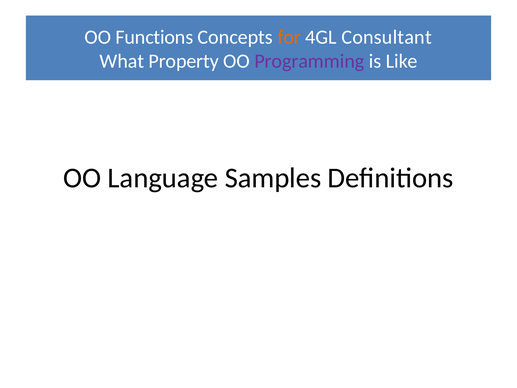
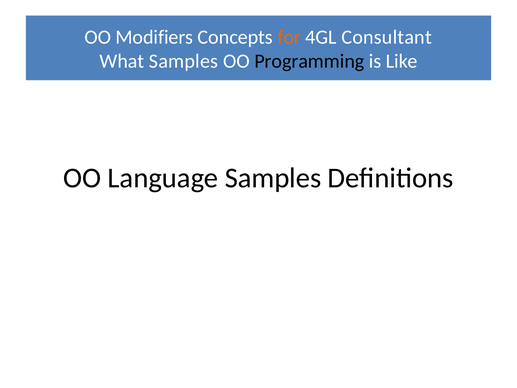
Functions: Functions -> Modifiers (154, 37)
What Property: Property -> Samples (184, 61)
Programming colour: purple -> black (309, 61)
